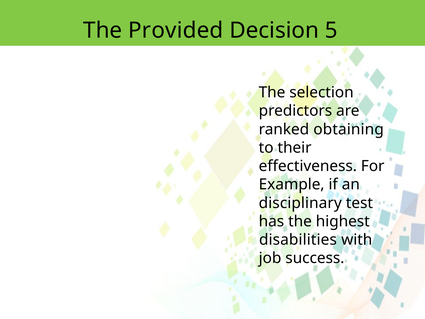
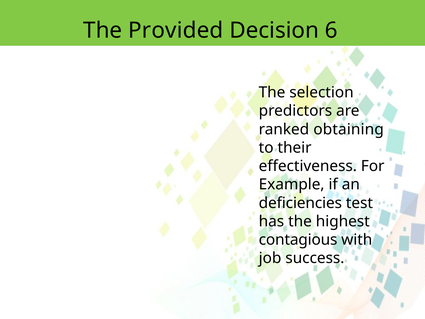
5: 5 -> 6 (331, 30)
disciplinary: disciplinary -> deficiencies (300, 203)
disabilities: disabilities -> contagious (298, 240)
